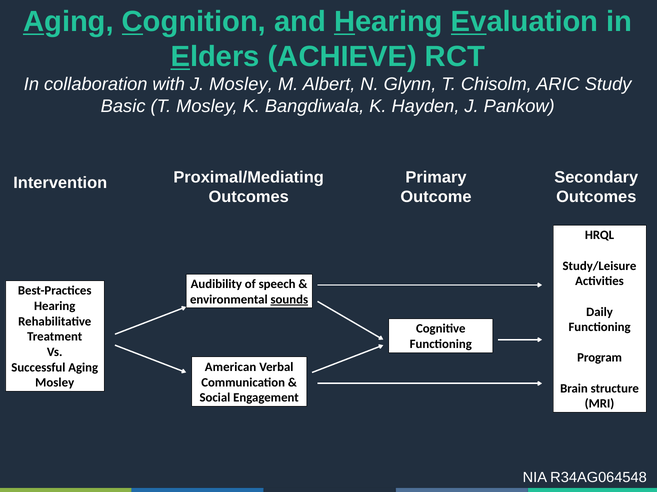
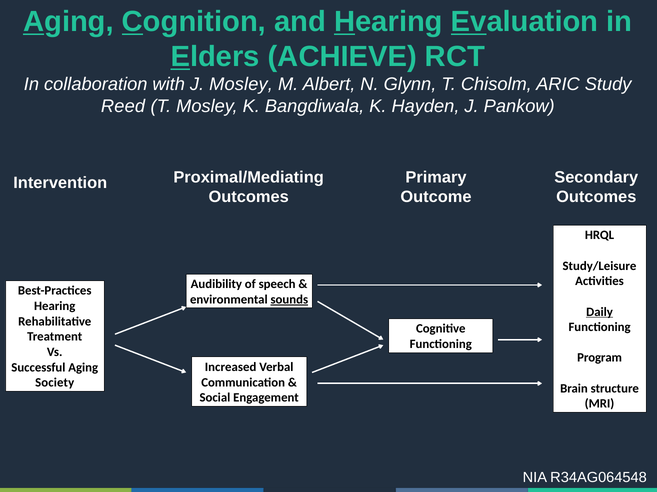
Basic: Basic -> Reed (123, 106)
Daily underline: none -> present (600, 312)
American: American -> Increased (231, 368)
Mosley: Mosley -> Society (55, 383)
